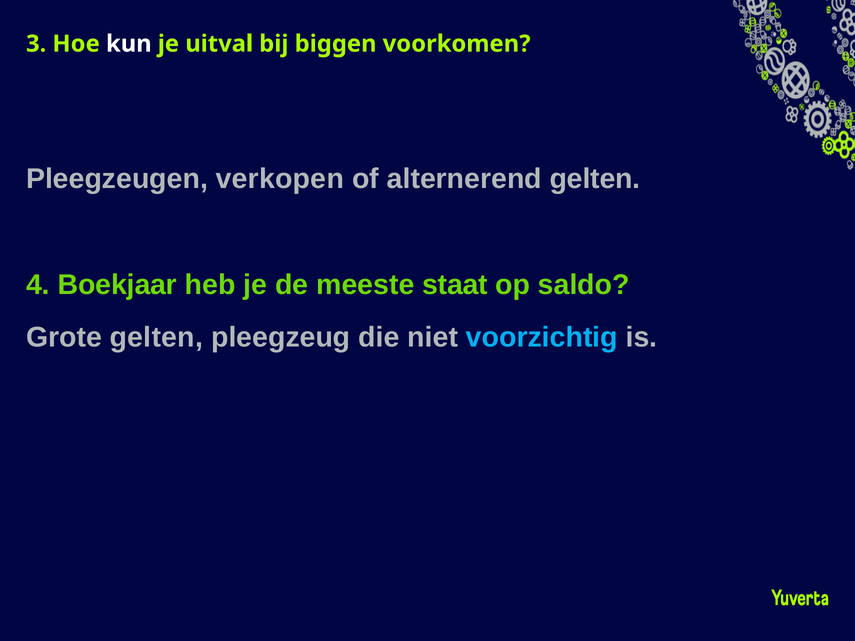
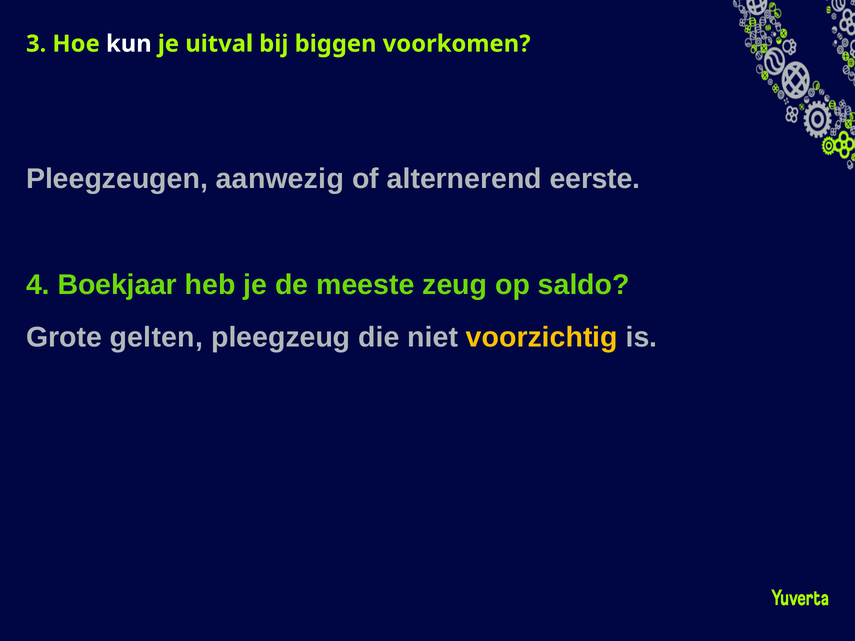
verkopen: verkopen -> aanwezig (280, 179)
alternerend gelten: gelten -> eerste (595, 179)
staat: staat -> zeug (455, 285)
voorzichtig colour: light blue -> yellow (542, 338)
